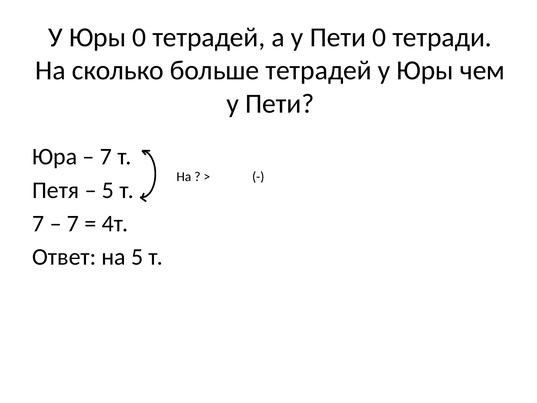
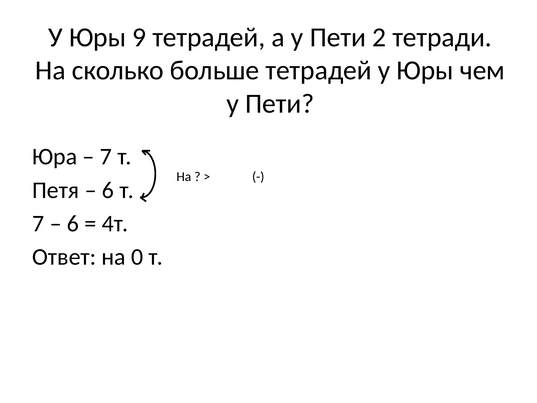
Юры 0: 0 -> 9 (139, 37)
Пети 0: 0 -> 2 (379, 37)
5: 5 -> 6 (108, 190)
7: 7 -> 6 (73, 223)
на 5: 5 -> 0 (137, 257)
